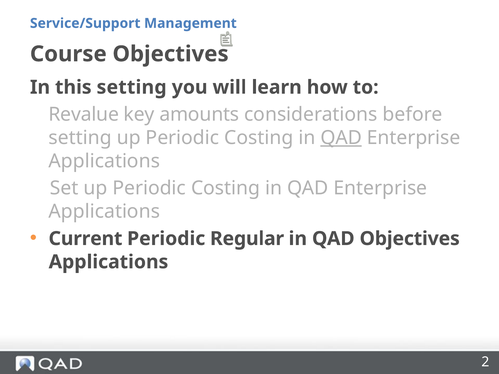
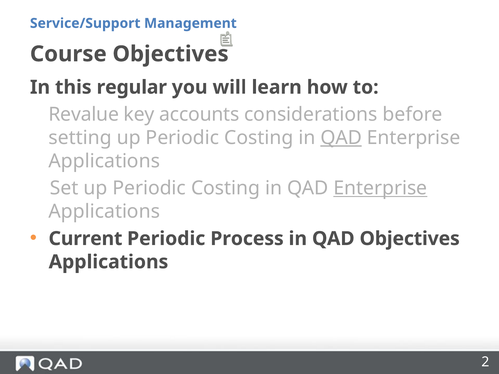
this setting: setting -> regular (132, 87)
amounts: amounts -> accounts (199, 115)
Enterprise underline: none -> present (380, 188)
Regular: Regular -> Process (247, 239)
